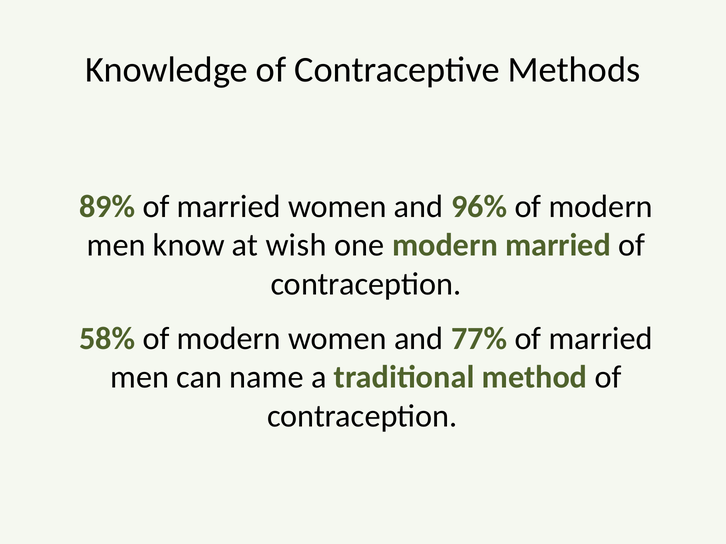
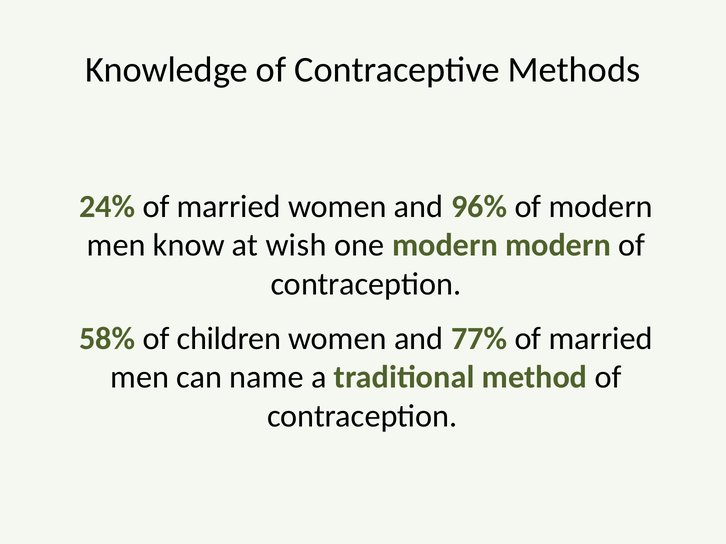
89%: 89% -> 24% (107, 207)
modern married: married -> modern (558, 245)
58% of modern: modern -> children (229, 339)
